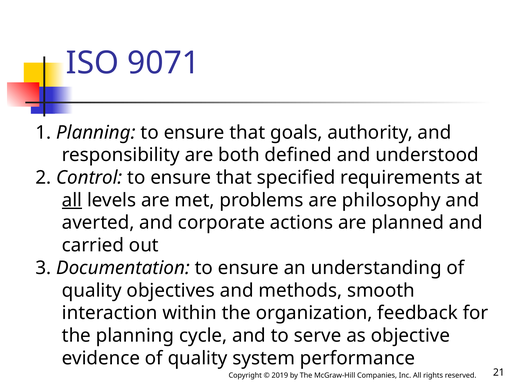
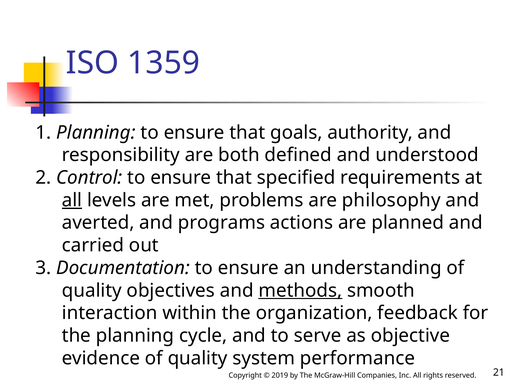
9071: 9071 -> 1359 (164, 63)
corporate: corporate -> programs (221, 223)
methods underline: none -> present (300, 290)
